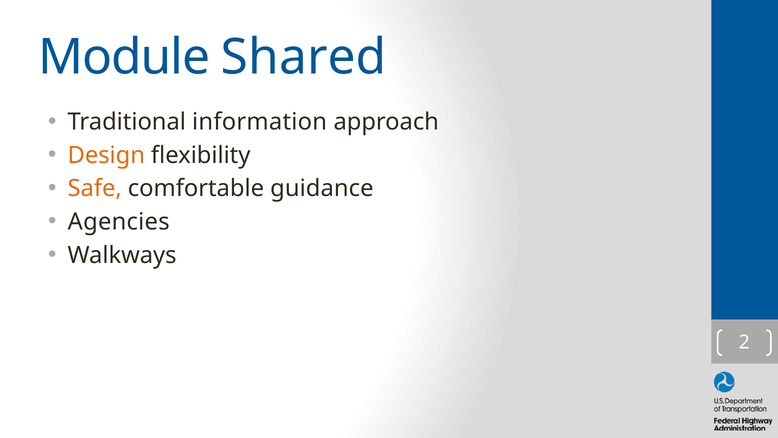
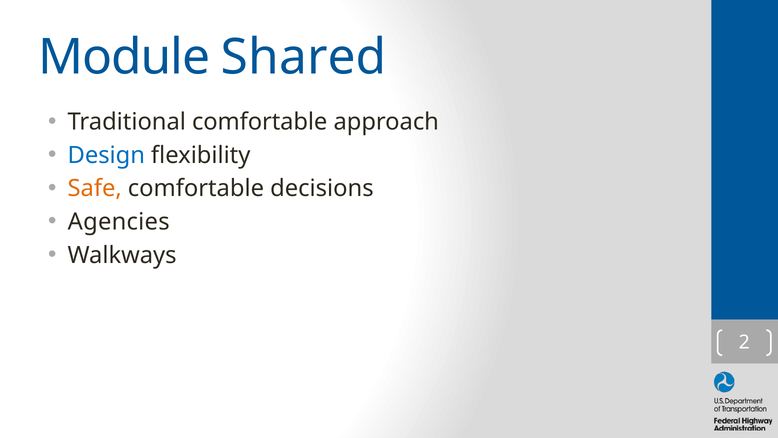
Traditional information: information -> comfortable (260, 122)
Design colour: orange -> blue (106, 155)
guidance: guidance -> decisions (322, 188)
